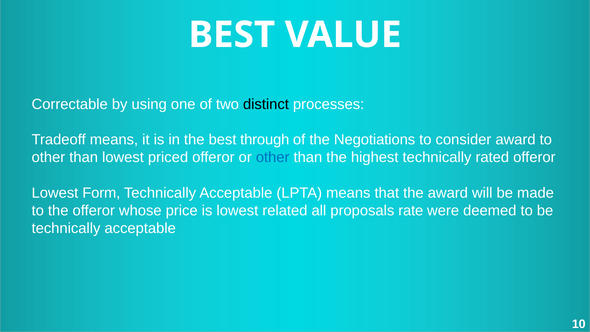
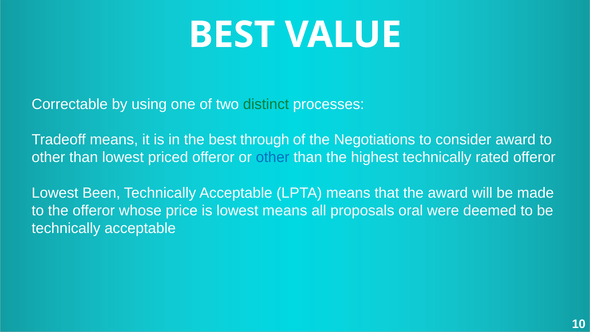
distinct colour: black -> green (266, 104)
Form: Form -> Been (101, 193)
lowest related: related -> means (285, 210)
rate: rate -> oral (411, 210)
